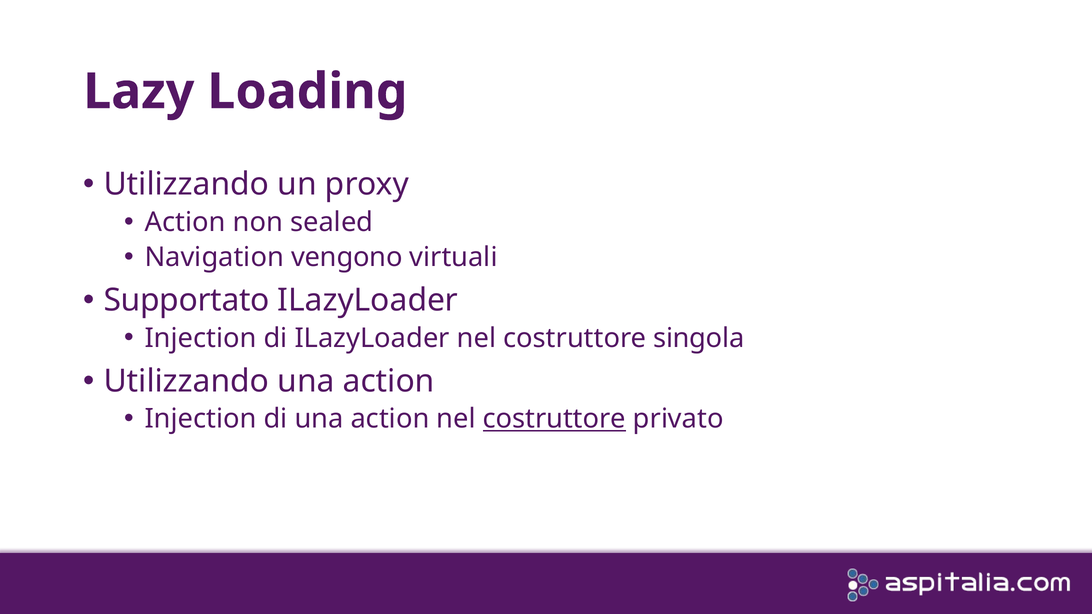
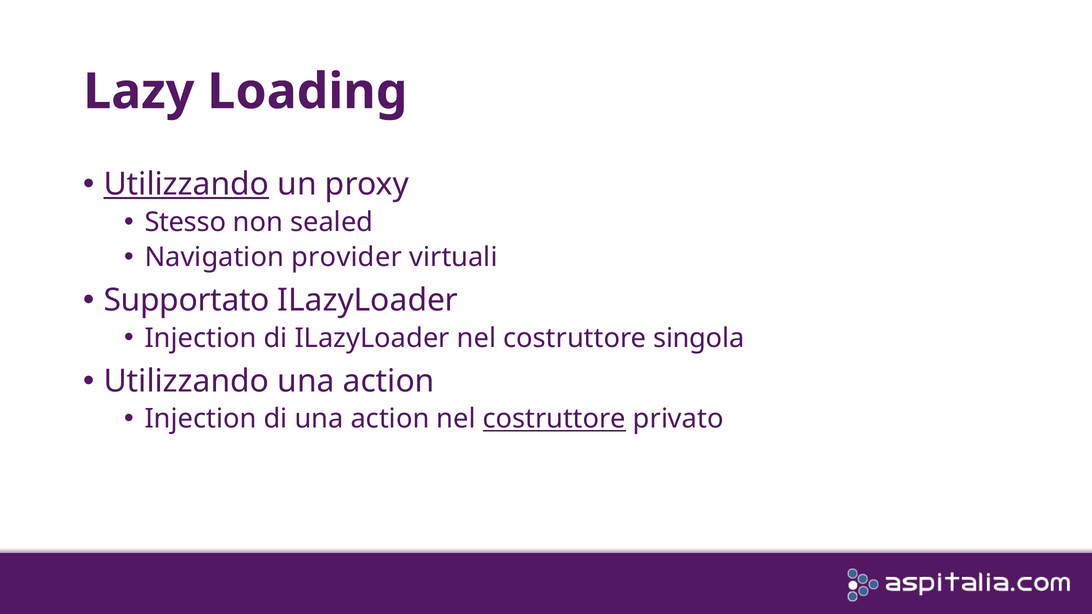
Utilizzando underline: none -> present (186, 185)
Action: Action -> Stesso (185, 222)
vengono: vengono -> provider (347, 257)
